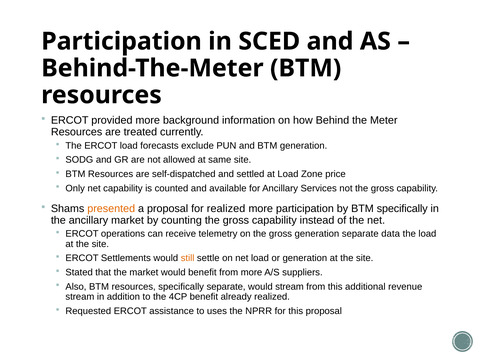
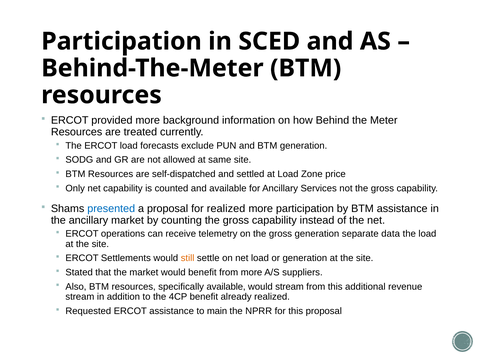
presented colour: orange -> blue (111, 209)
BTM specifically: specifically -> assistance (402, 209)
specifically separate: separate -> available (226, 287)
uses: uses -> main (217, 312)
